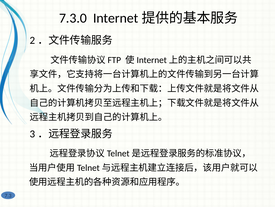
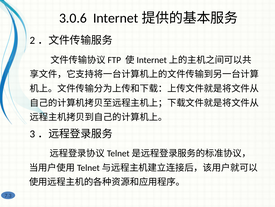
7.3.0: 7.3.0 -> 3.0.6 (73, 18)
